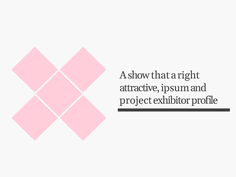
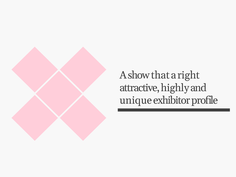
ipsum: ipsum -> highly (175, 88)
project: project -> unique (136, 100)
